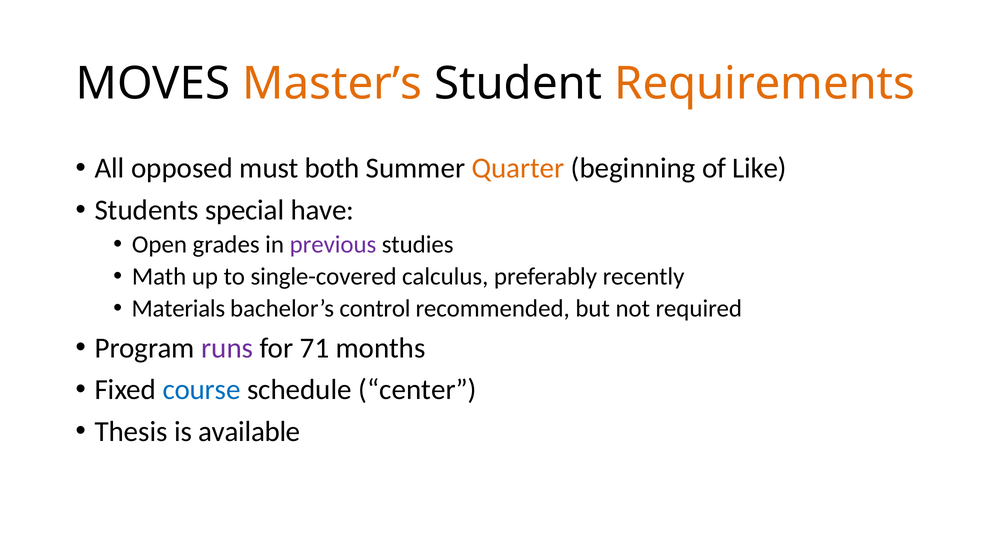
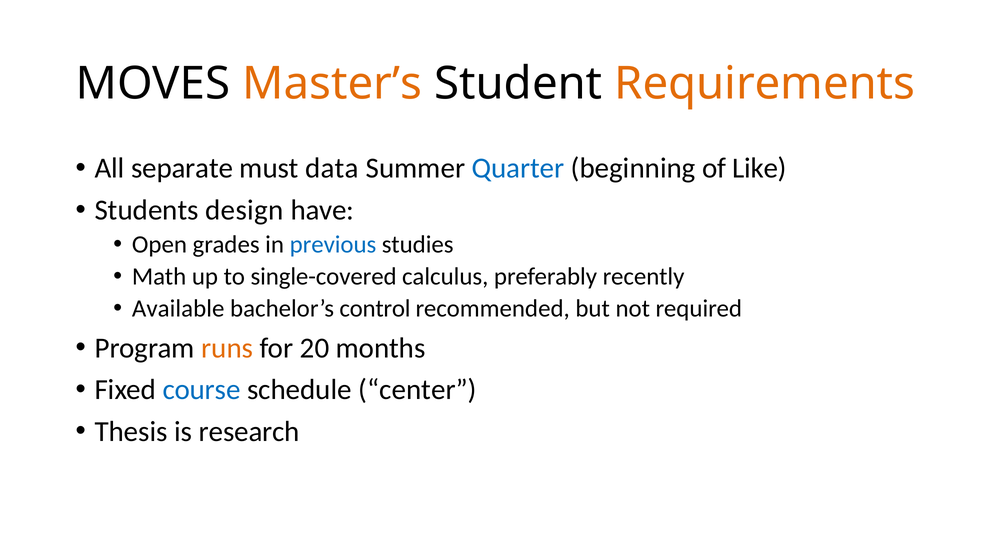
opposed: opposed -> separate (182, 168)
both: both -> data (332, 168)
Quarter colour: orange -> blue (518, 168)
special: special -> design (244, 210)
previous colour: purple -> blue (333, 244)
Materials: Materials -> Available (178, 309)
runs colour: purple -> orange (227, 348)
71: 71 -> 20 (315, 348)
available: available -> research (249, 432)
